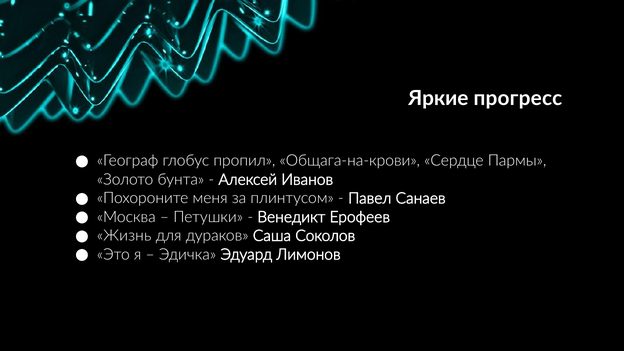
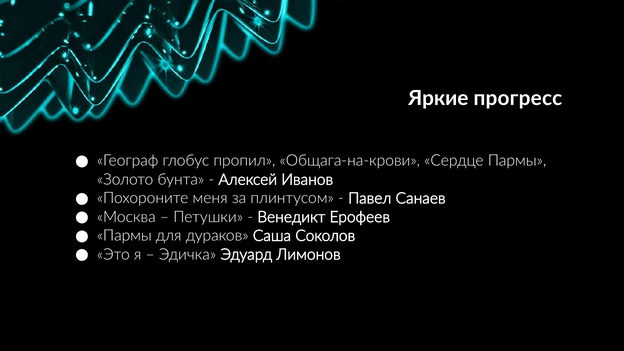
Жизнь: Жизнь -> Пармы (124, 236)
